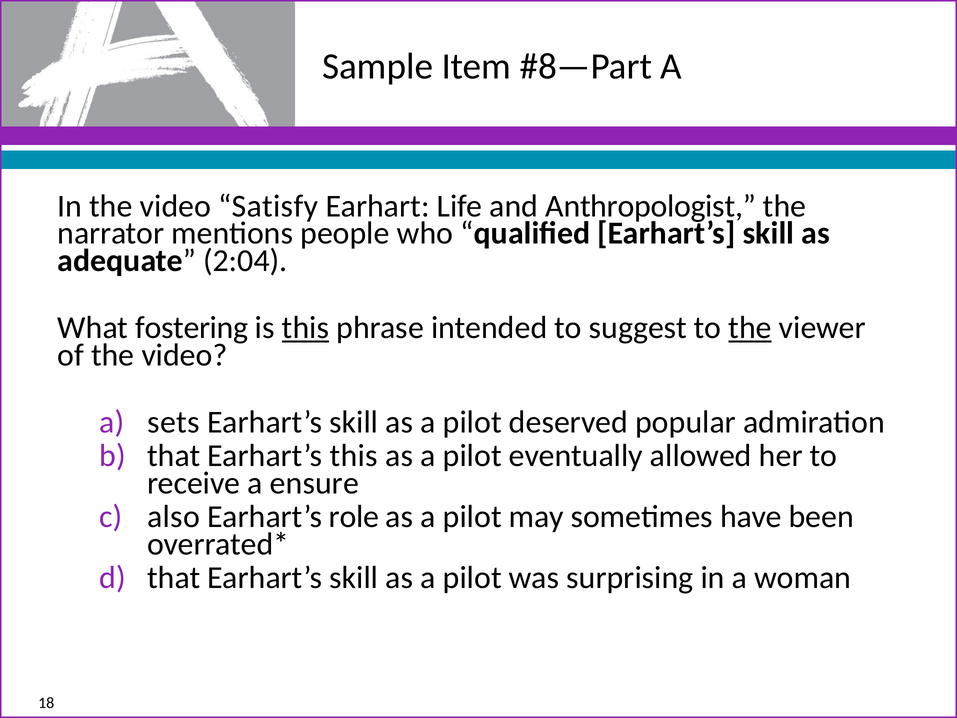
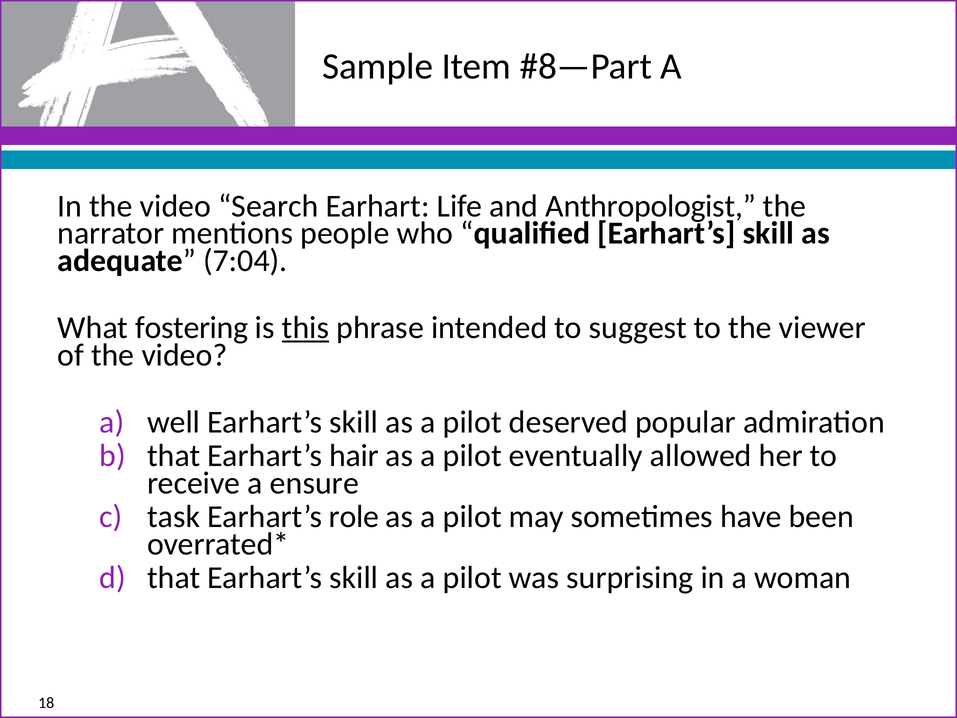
Satisfy: Satisfy -> Search (268, 206)
2:04: 2:04 -> 7:04 (245, 260)
the underline: present -> none (750, 328)
sets: sets -> well (174, 422)
Earhart’s this: this -> hair (354, 456)
also: also -> task (174, 517)
